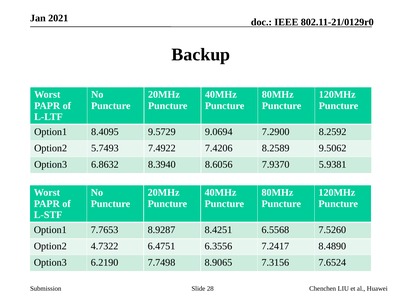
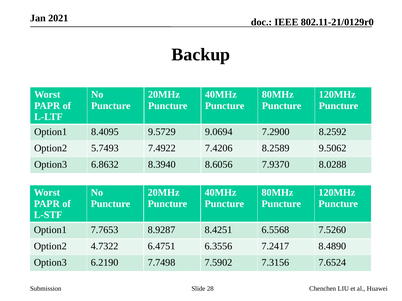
5.9381: 5.9381 -> 8.0288 (333, 165)
8.9065: 8.9065 -> 7.5902 (218, 263)
